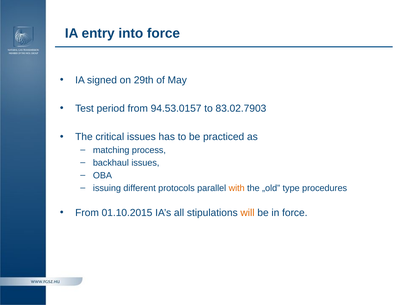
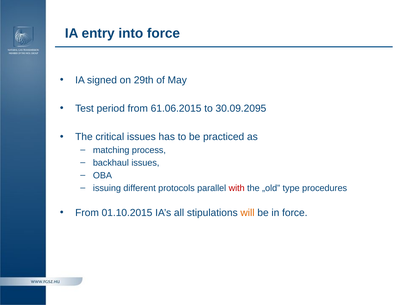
94.53.0157: 94.53.0157 -> 61.06.2015 (176, 108)
83.02.7903: 83.02.7903 -> 30.09.2095 (241, 108)
with colour: orange -> red (237, 188)
